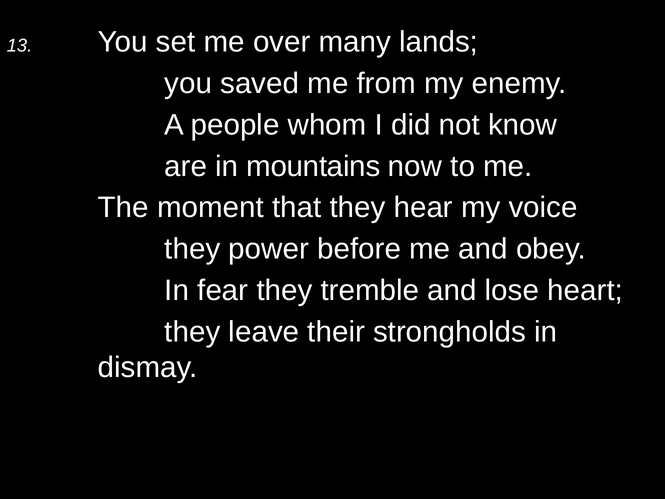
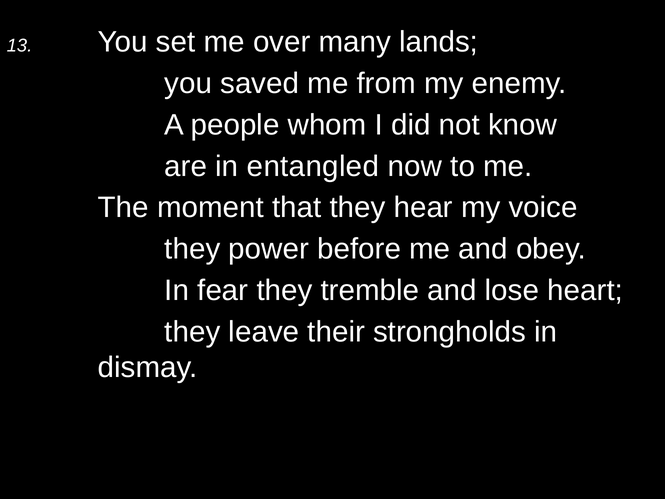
mountains: mountains -> entangled (313, 166)
